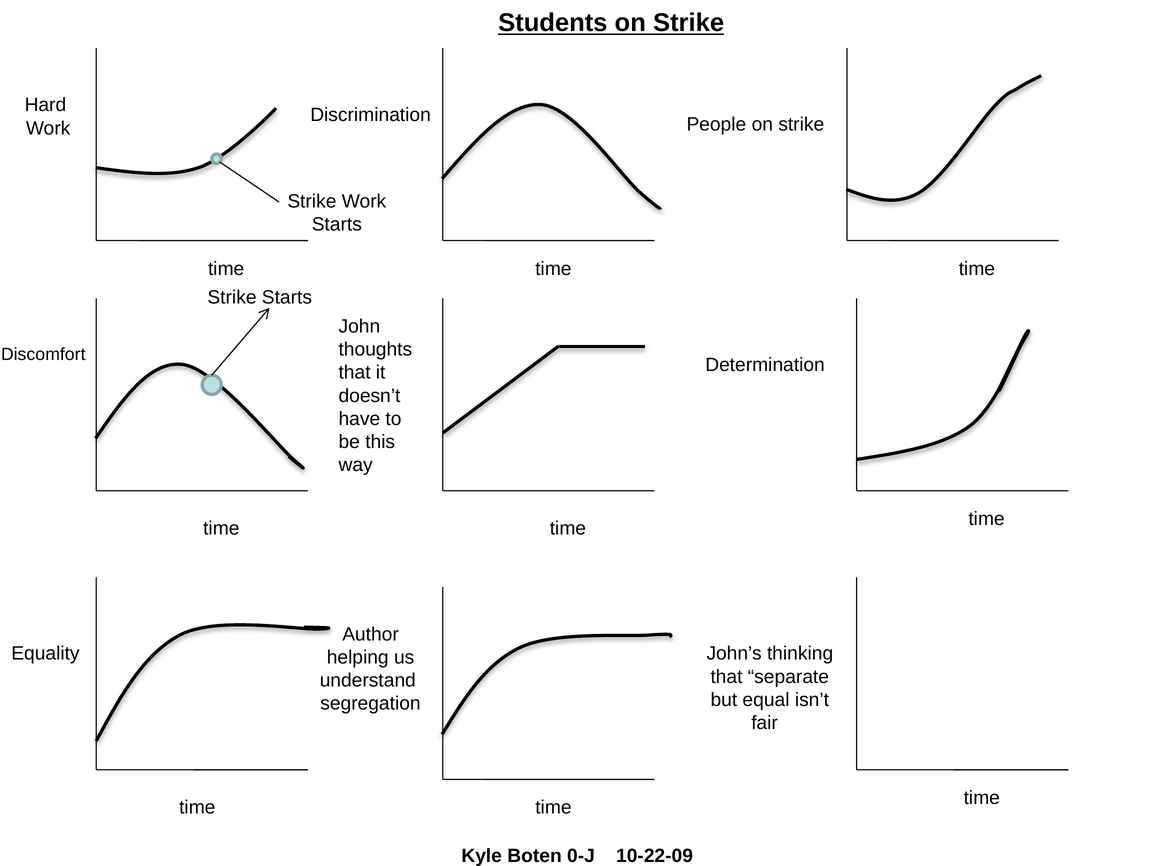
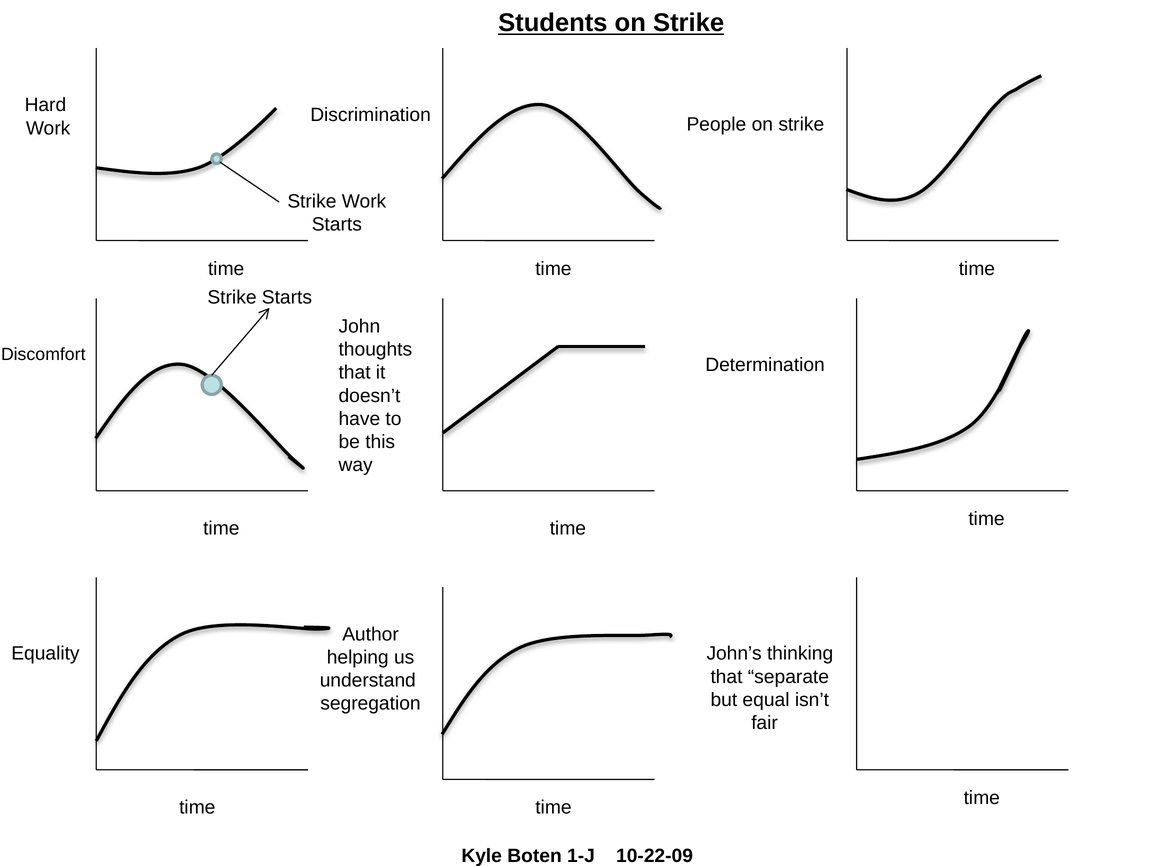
0-J: 0-J -> 1-J (581, 856)
